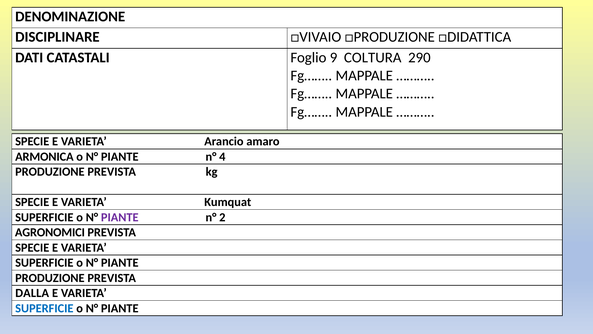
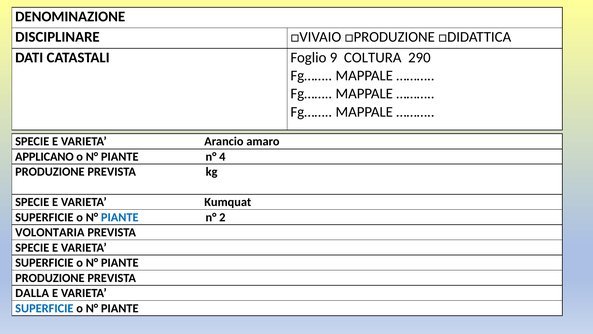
ARMONICA: ARMONICA -> APPLICANO (44, 156)
PIANTE colour: purple -> blue (120, 217)
AGRONOMICI: AGRONOMICI -> VOLONTARIA (50, 232)
